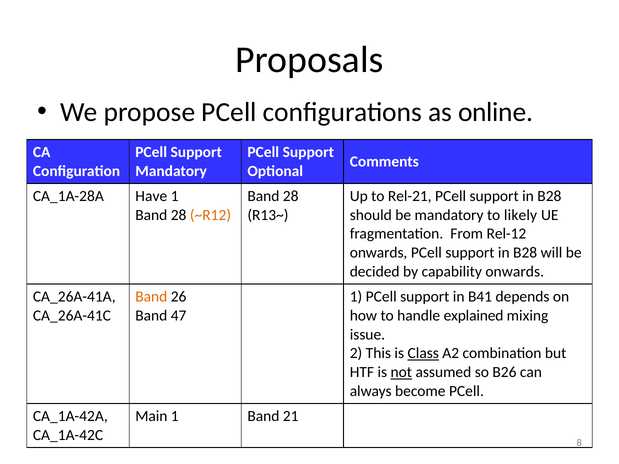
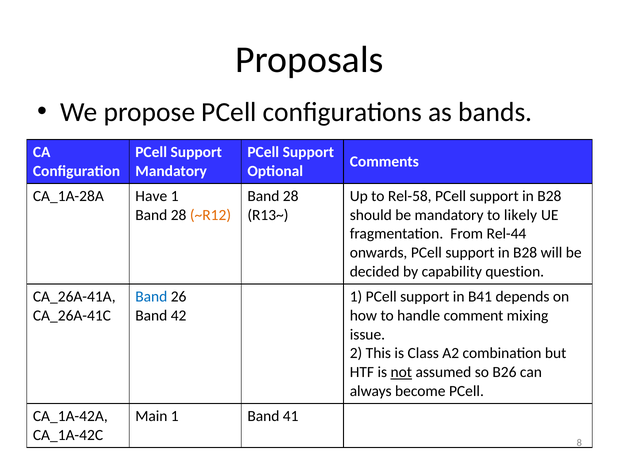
online: online -> bands (495, 112)
Rel-21: Rel-21 -> Rel-58 (410, 196)
Rel-12: Rel-12 -> Rel-44 (506, 234)
capability onwards: onwards -> question (515, 272)
Band colour: orange -> blue (151, 297)
47: 47 -> 42 (179, 316)
explained: explained -> comment (474, 316)
Class underline: present -> none (423, 354)
21: 21 -> 41 (291, 416)
